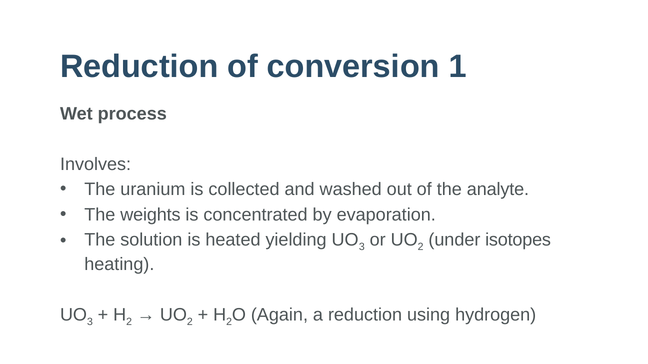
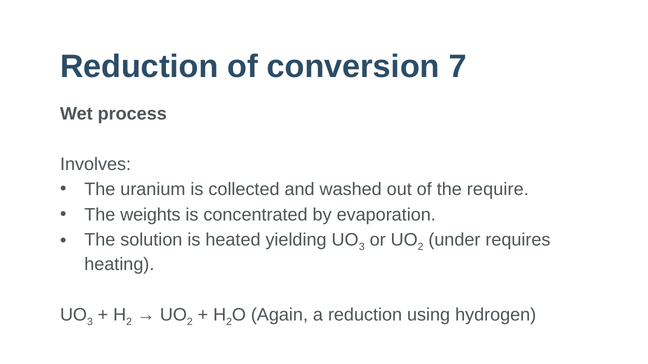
1: 1 -> 7 (458, 67)
analyte: analyte -> require (498, 190)
isotopes: isotopes -> requires (518, 240)
